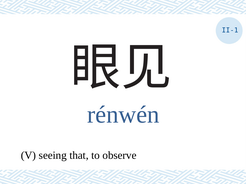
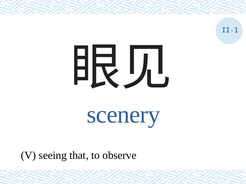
rénwén: rénwén -> scenery (123, 115)
